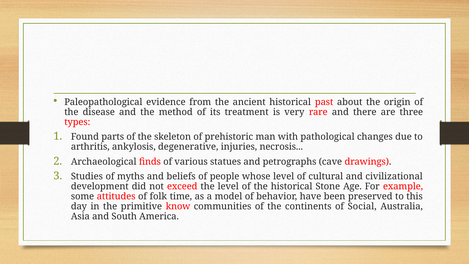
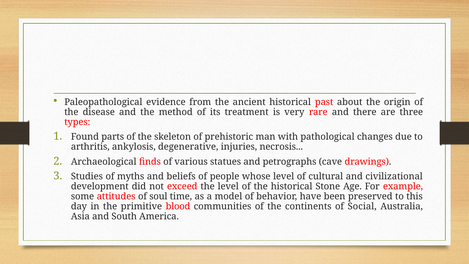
folk: folk -> soul (158, 196)
know: know -> blood (178, 206)
